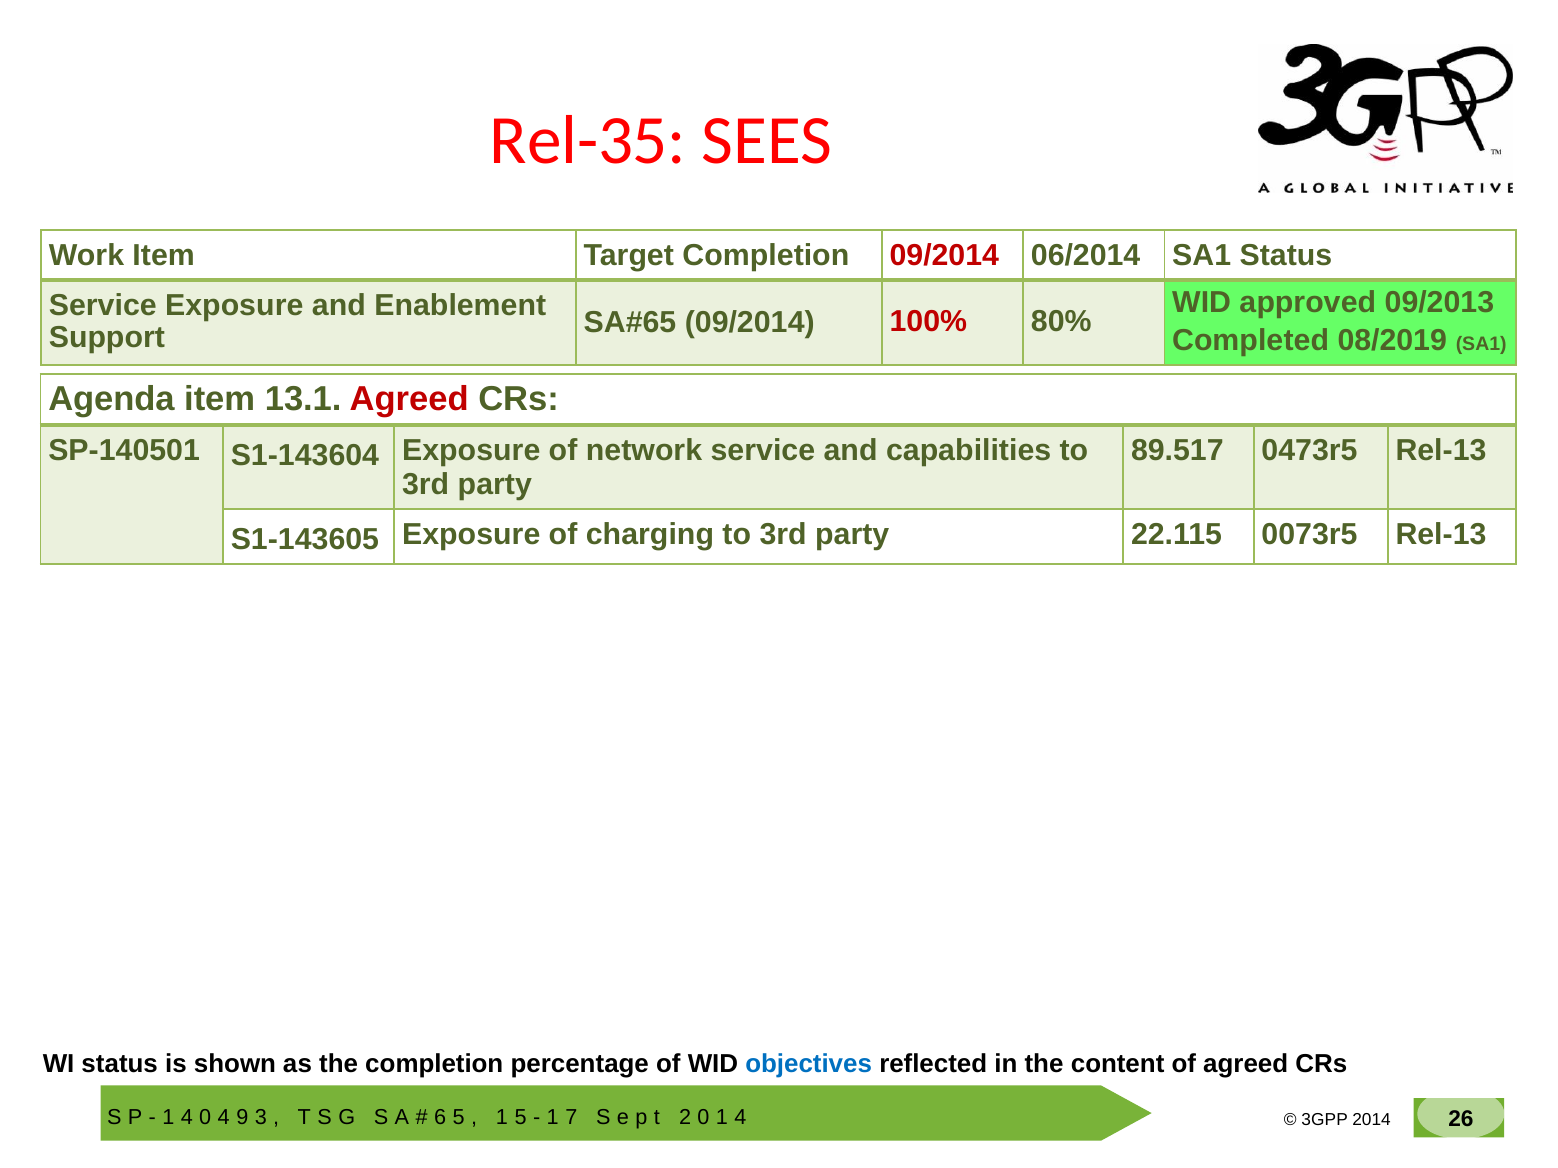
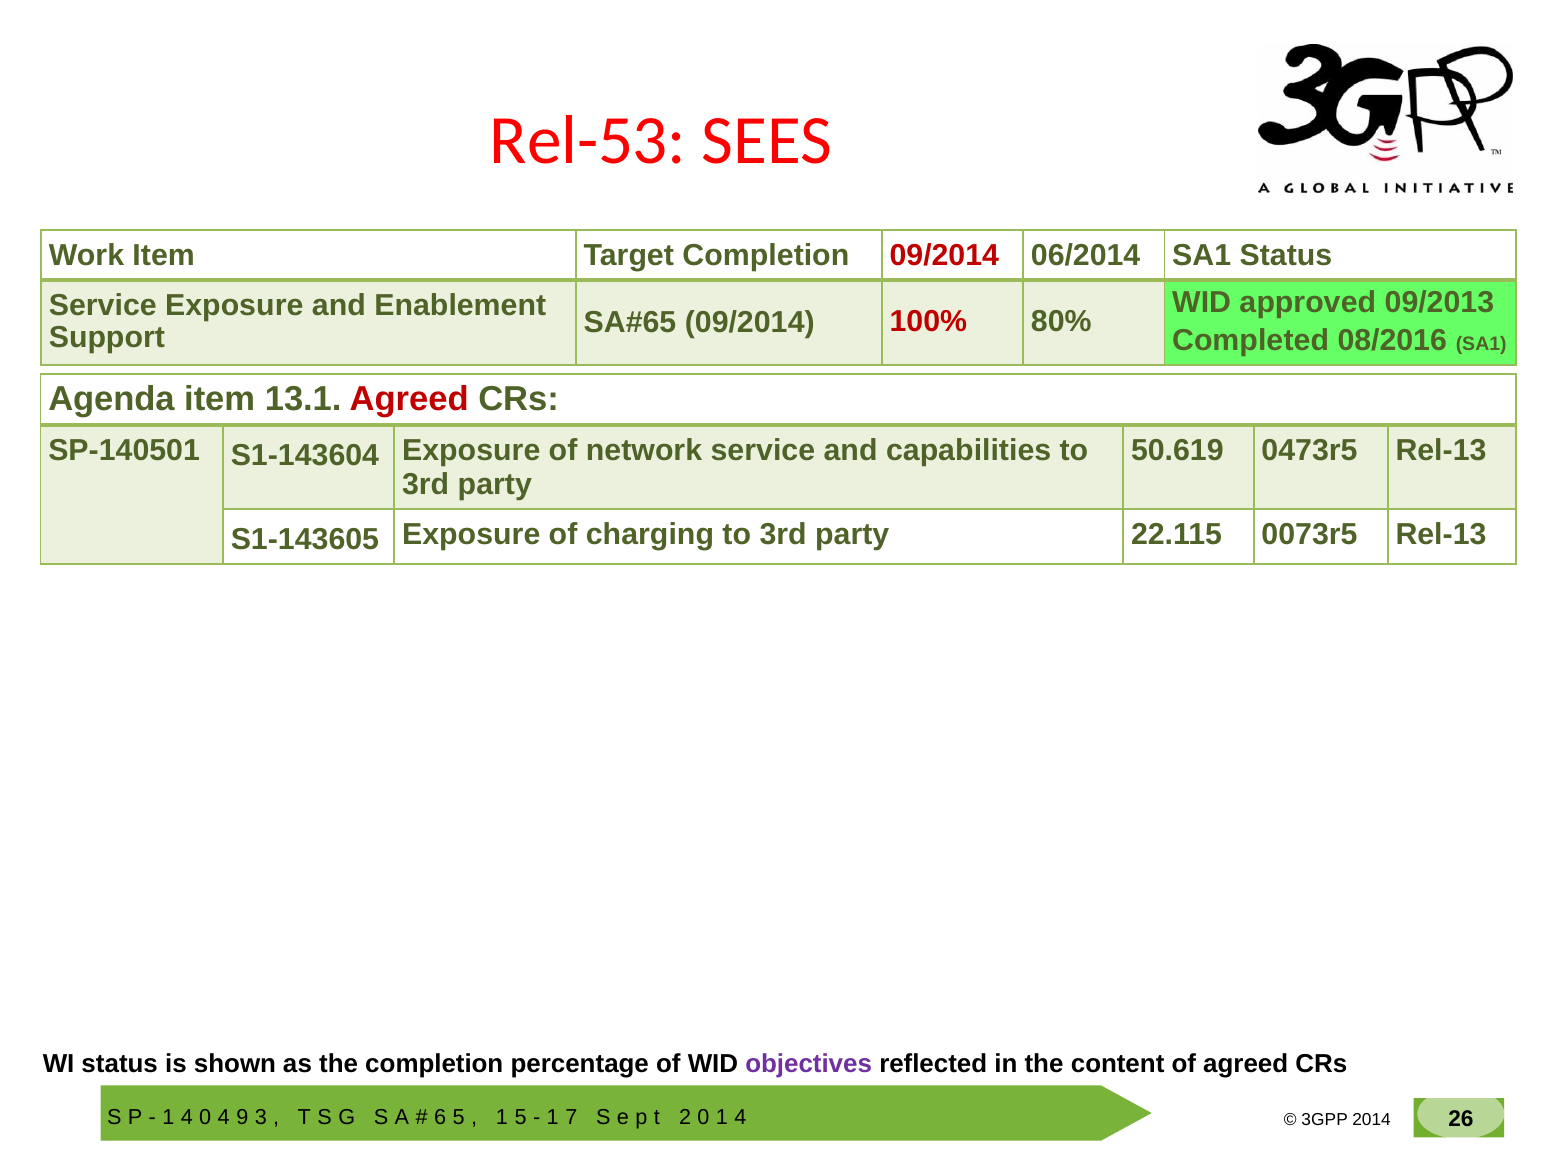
Rel-35: Rel-35 -> Rel-53 (588, 141)
08/2019: 08/2019 -> 08/2016 (1392, 341)
89.517: 89.517 -> 50.619 (1177, 451)
objectives colour: blue -> purple (809, 1064)
